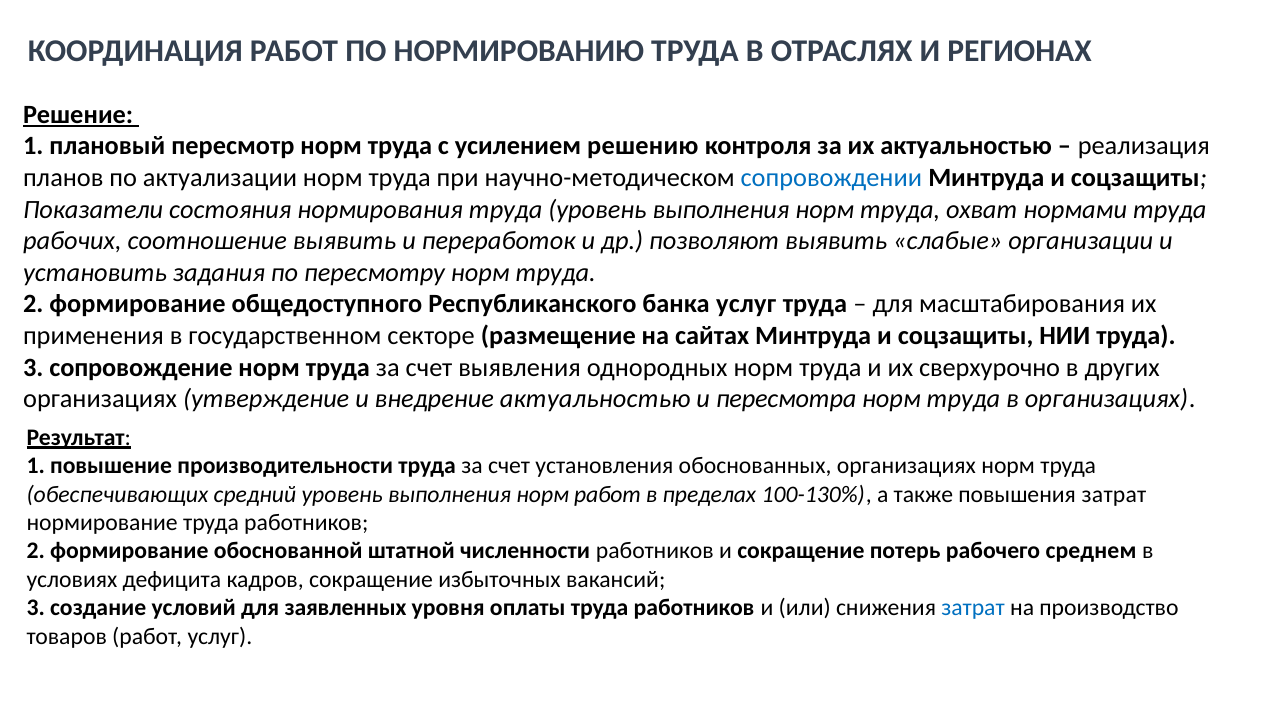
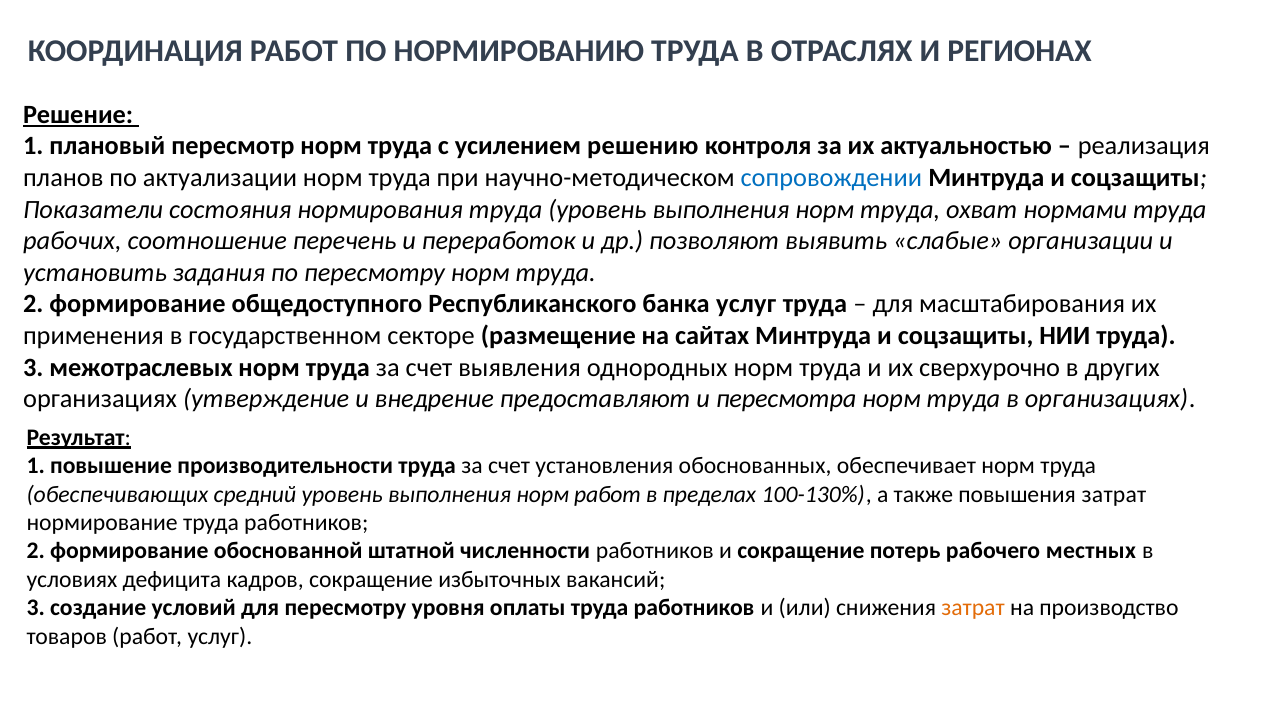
соотношение выявить: выявить -> перечень (345, 241)
сопровождение: сопровождение -> межотраслевых (141, 367)
внедрение актуальностью: актуальностью -> предоставляют (595, 399)
обоснованных организациях: организациях -> обеспечивает (906, 466)
среднем: среднем -> местных (1091, 551)
для заявленных: заявленных -> пересмотру (345, 608)
затрат colour: blue -> orange (973, 608)
